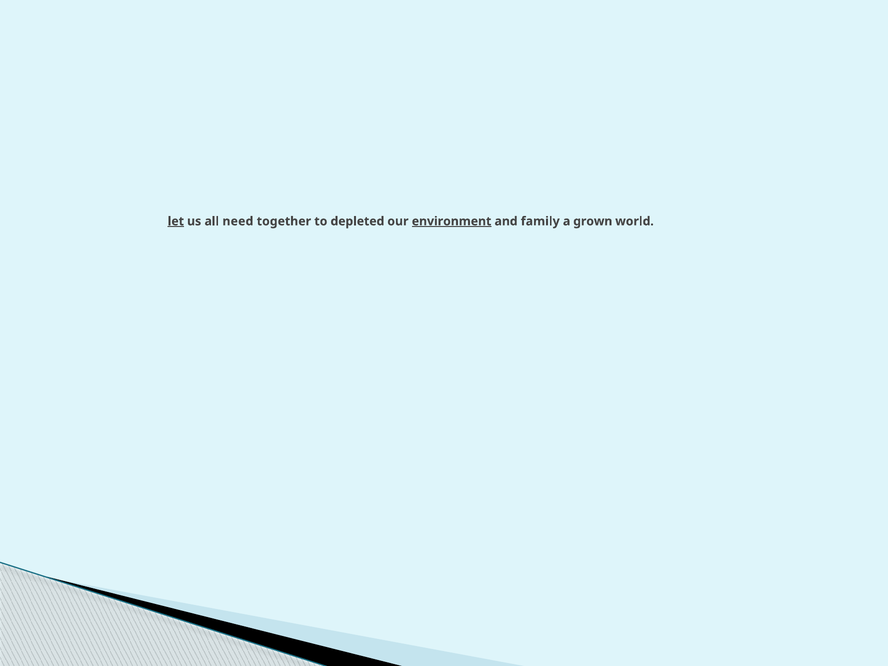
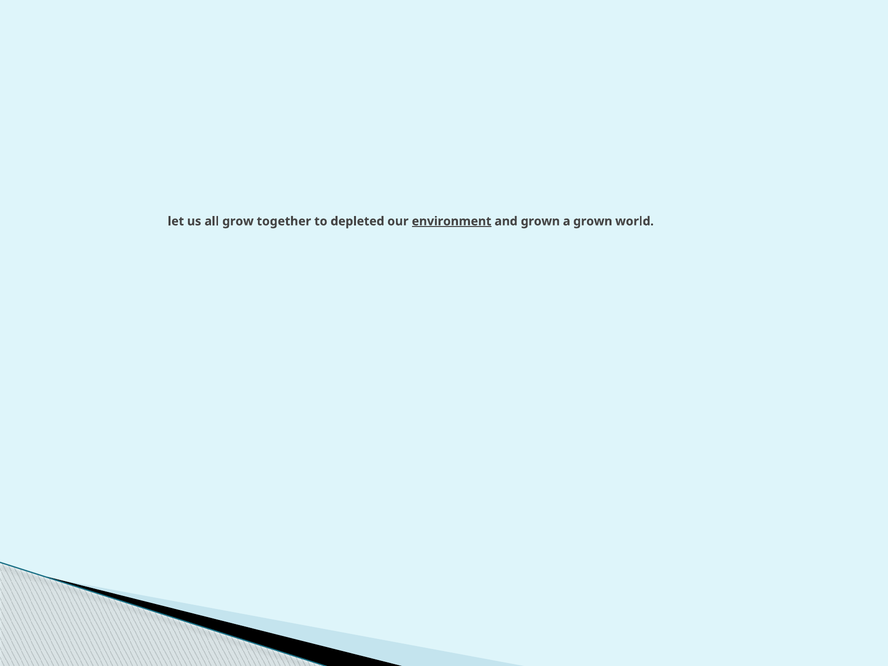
let underline: present -> none (176, 221)
need: need -> grow (238, 221)
and family: family -> grown (540, 221)
